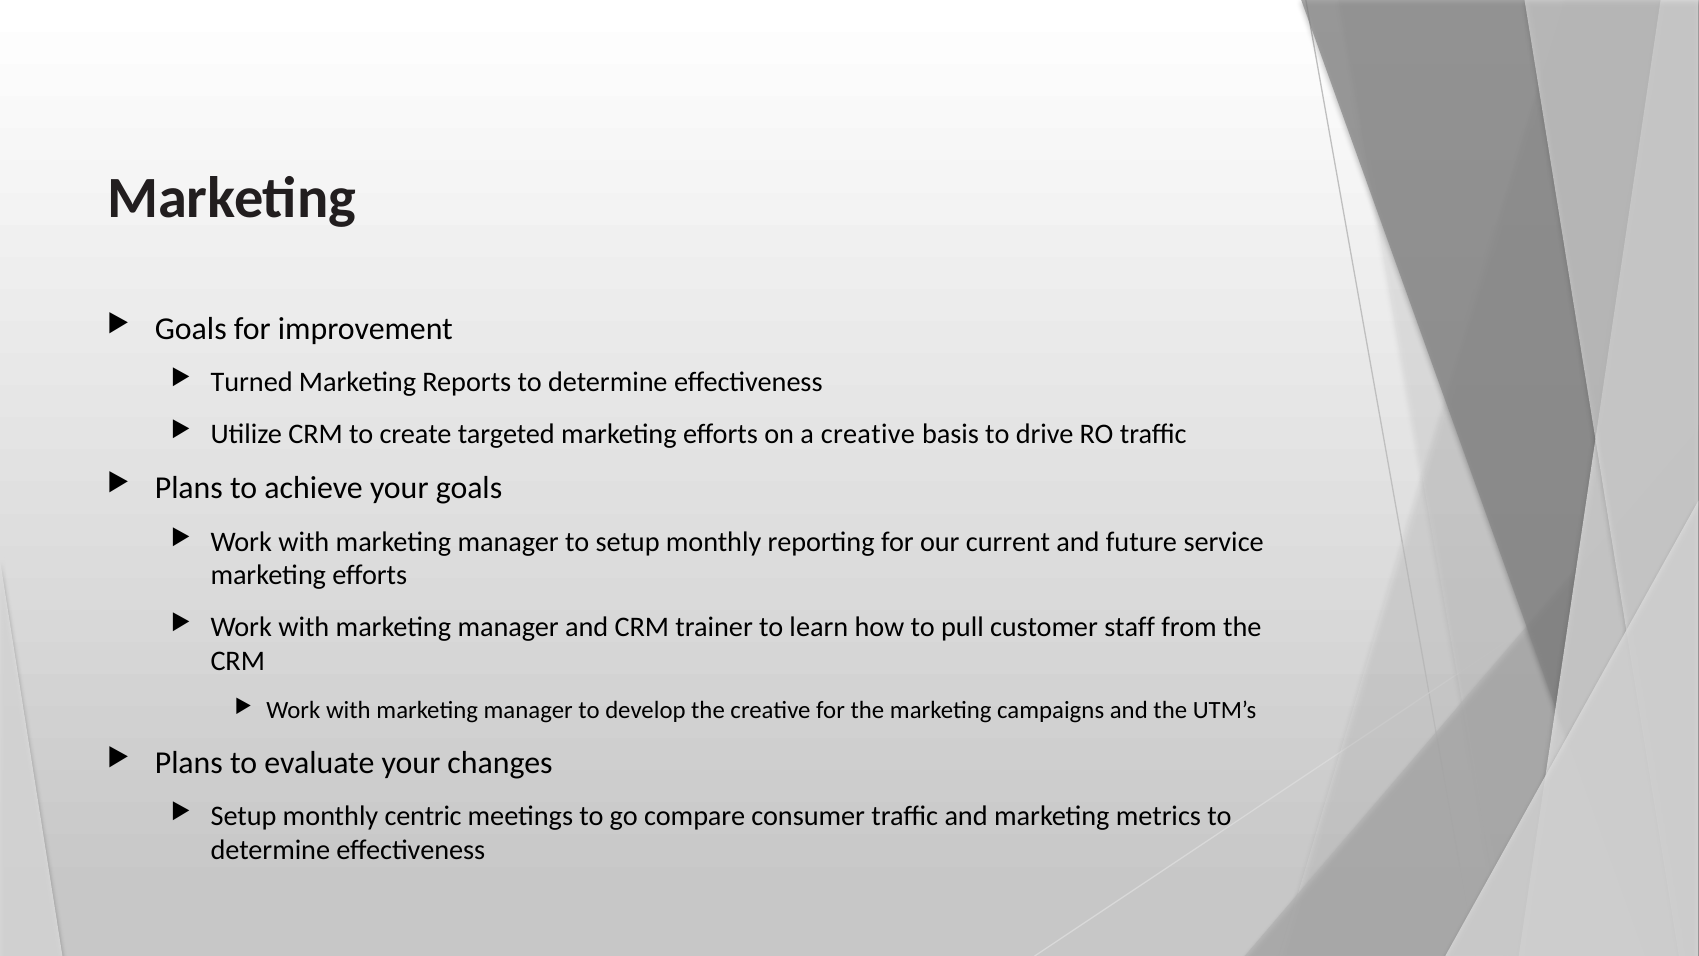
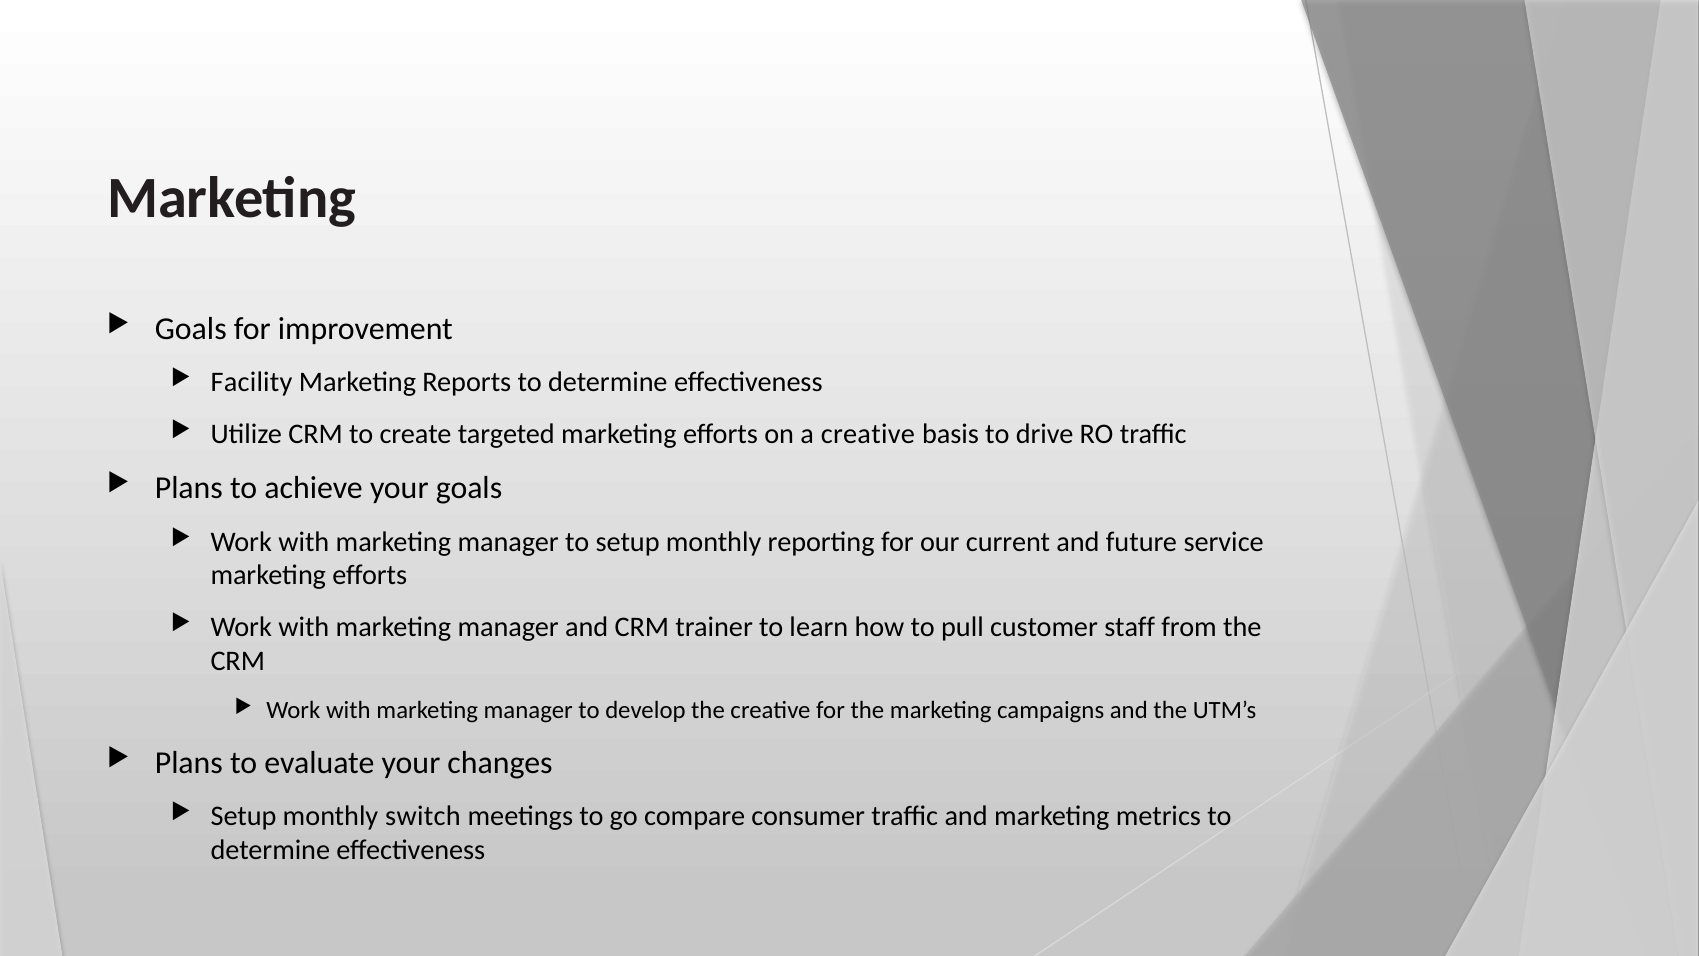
Turned: Turned -> Facility (252, 382)
centric: centric -> switch (423, 816)
